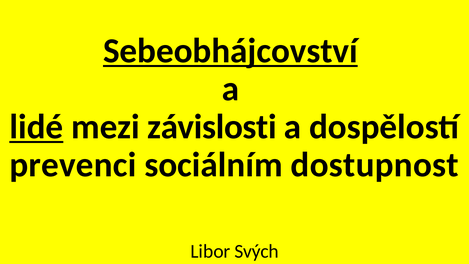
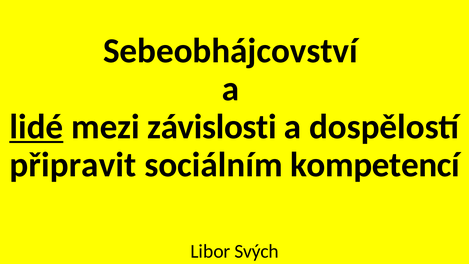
Sebeobhájcovství underline: present -> none (230, 51)
prevenci: prevenci -> připravit (73, 165)
dostupnost: dostupnost -> kompetencí (375, 165)
